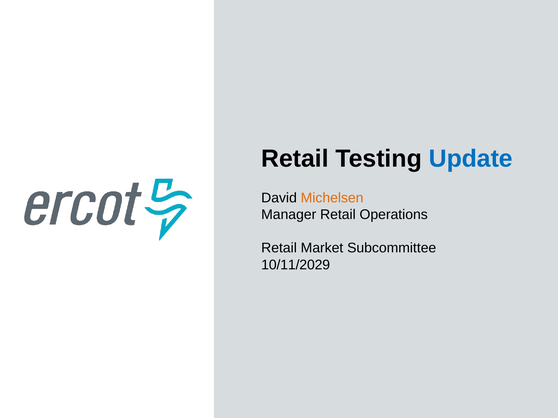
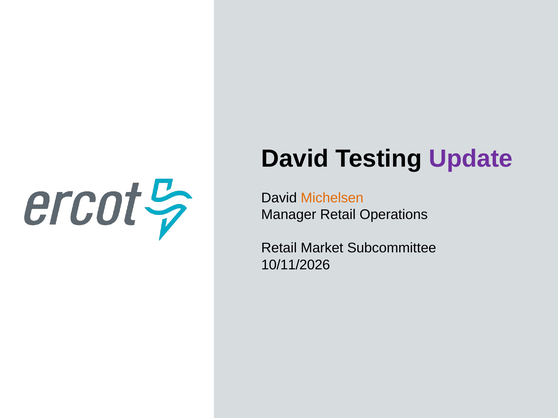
Retail: Retail -> David (295, 159)
Update colour: blue -> purple (471, 159)
10/11/2029: 10/11/2029 -> 10/11/2026 (296, 265)
